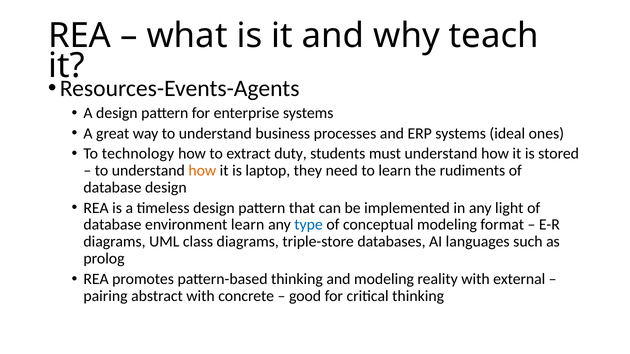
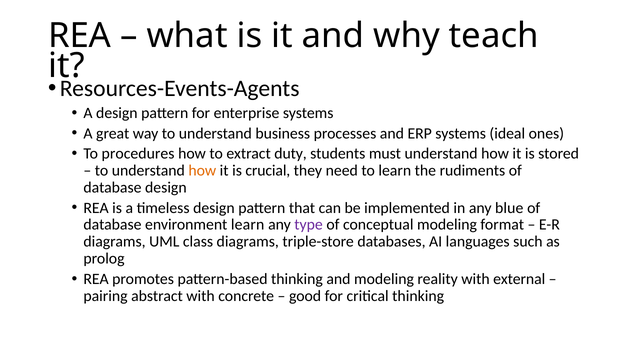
technology: technology -> procedures (138, 154)
laptop: laptop -> crucial (268, 171)
light: light -> blue (509, 208)
type colour: blue -> purple (309, 225)
